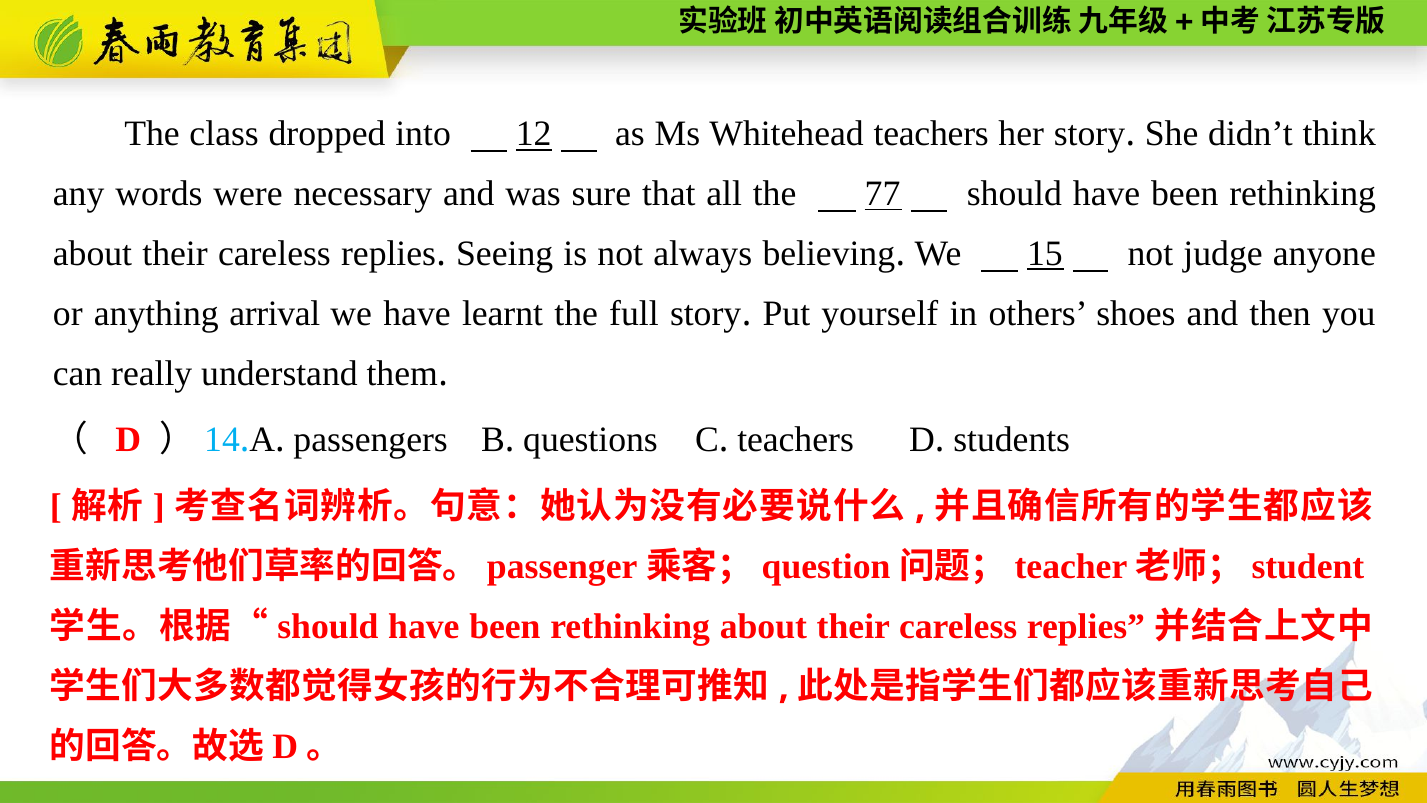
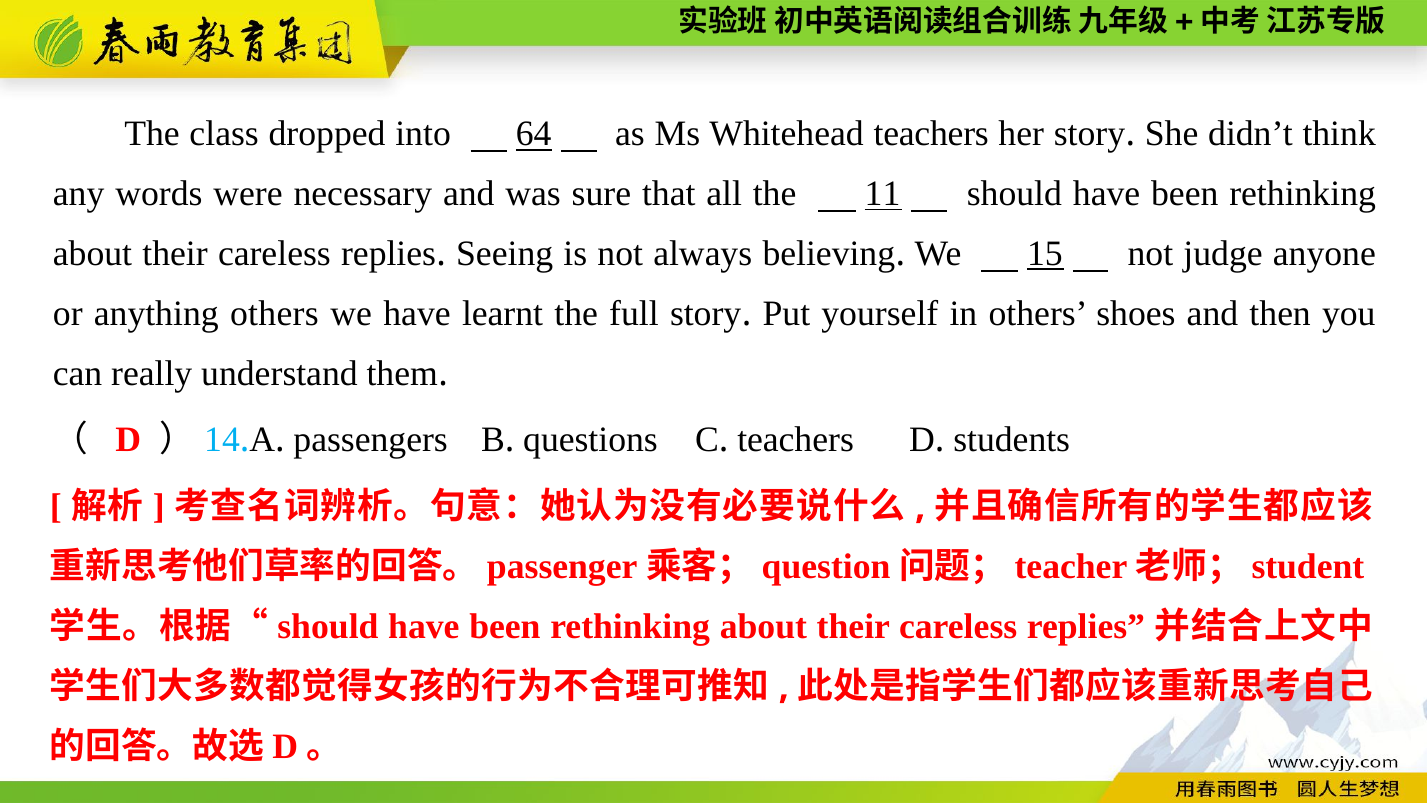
12: 12 -> 64 (534, 134)
77: 77 -> 11 (883, 194)
anything arrival: arrival -> others (274, 314)
